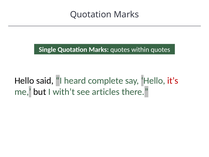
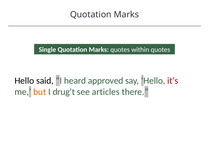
complete: complete -> approved (106, 81)
but colour: black -> orange (40, 92)
with’t: with’t -> drug’t (64, 92)
